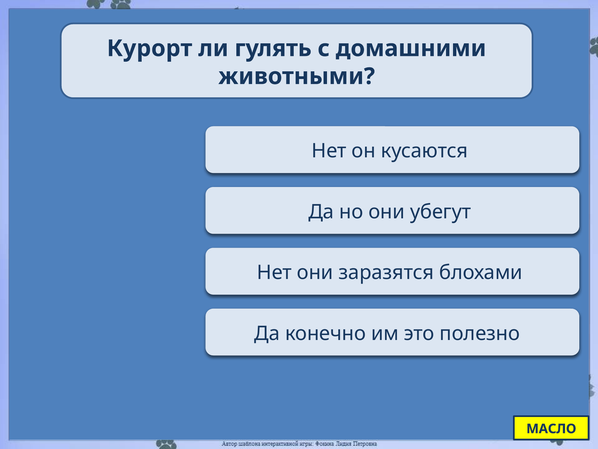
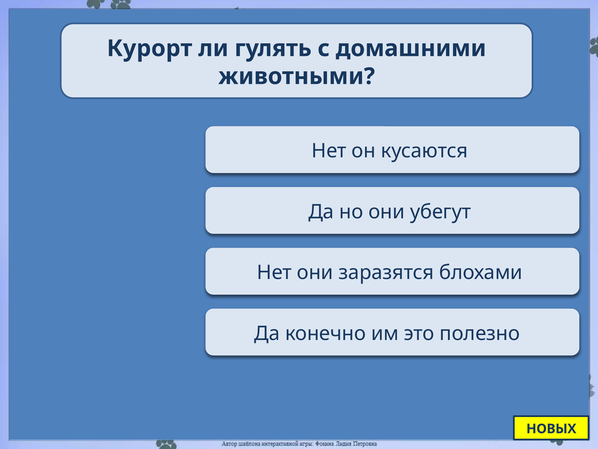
МАСЛО: МАСЛО -> НОВЫХ (551, 428)
